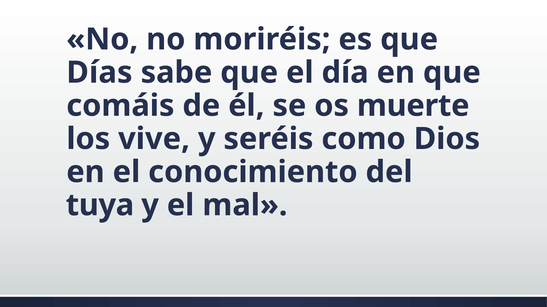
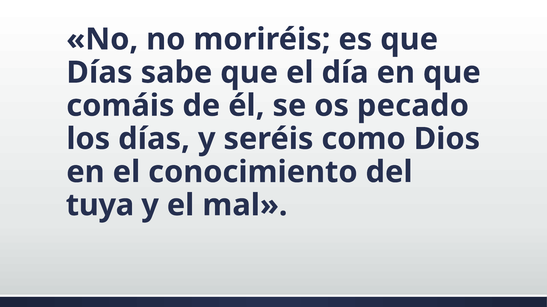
muerte: muerte -> pecado (413, 106)
los vive: vive -> días (154, 139)
